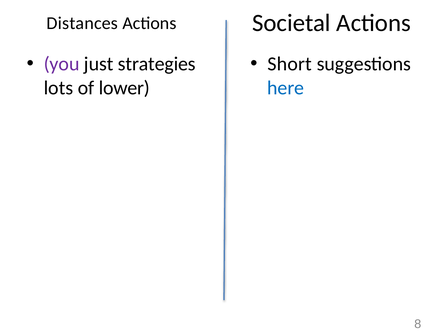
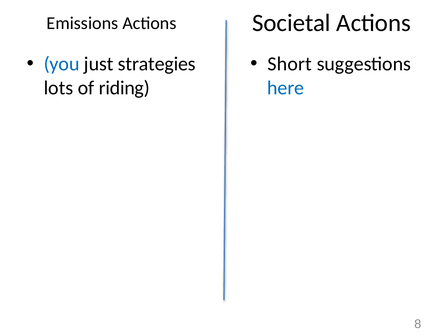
Distances: Distances -> Emissions (82, 23)
you colour: purple -> blue (62, 64)
lower: lower -> riding (124, 88)
